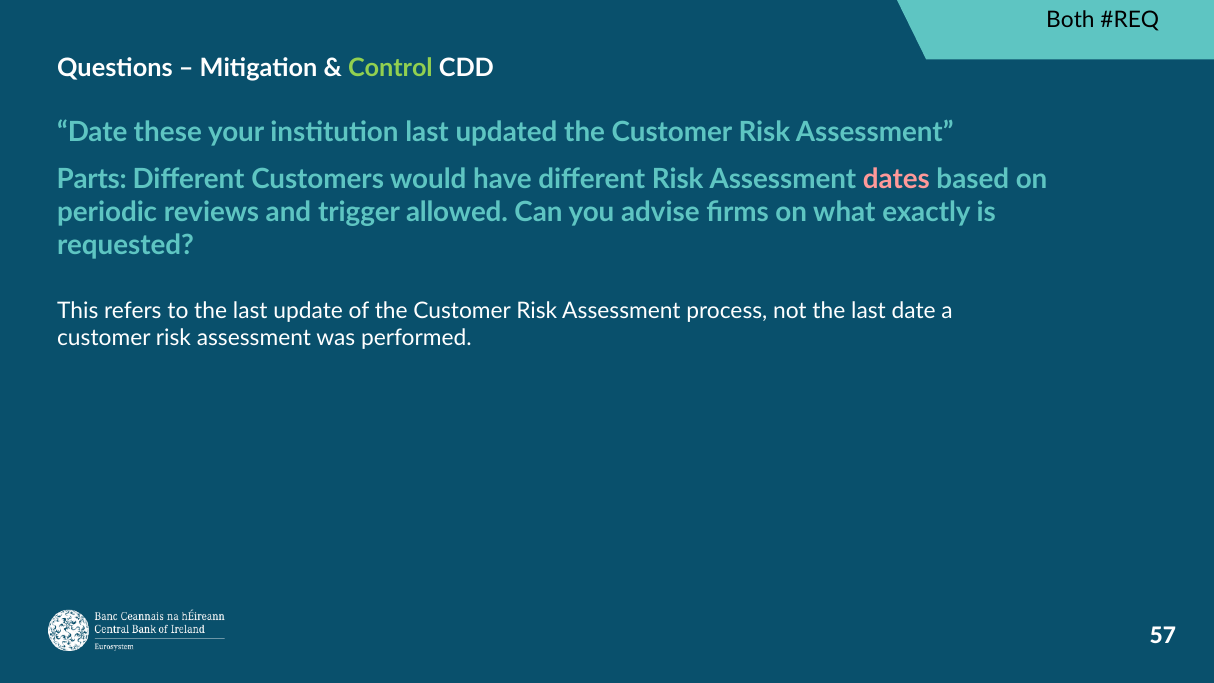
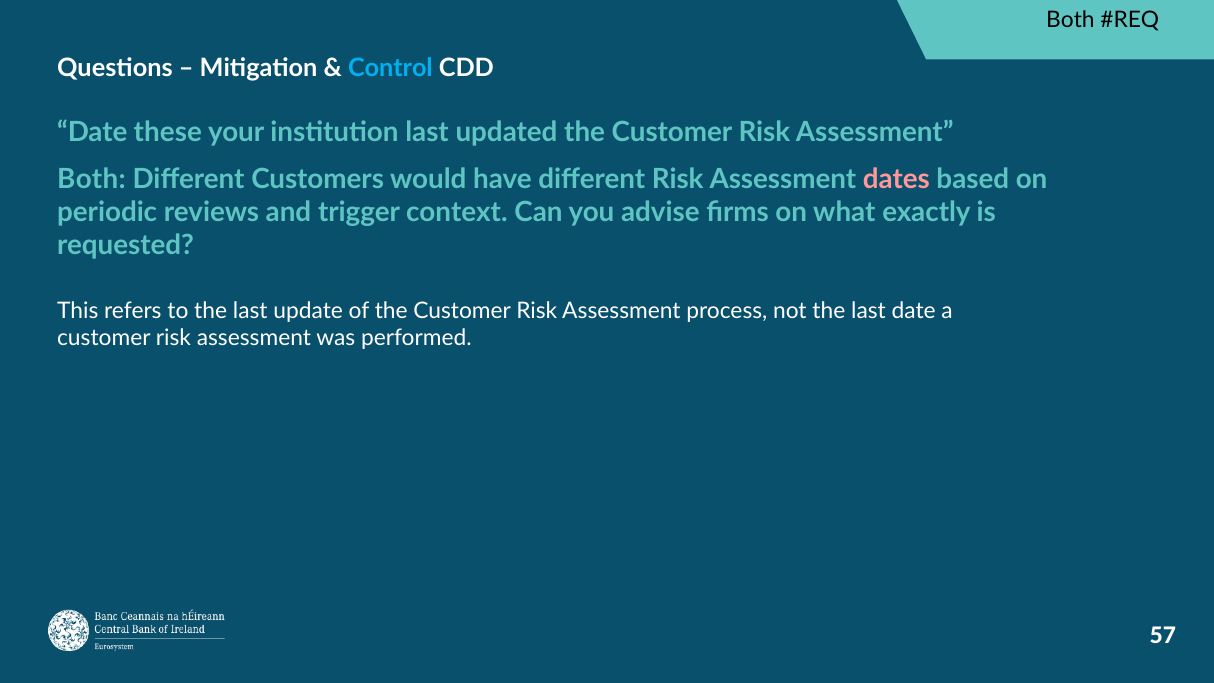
Control colour: light green -> light blue (390, 68)
Parts: Parts -> Both (91, 179)
allowed: allowed -> context (457, 212)
